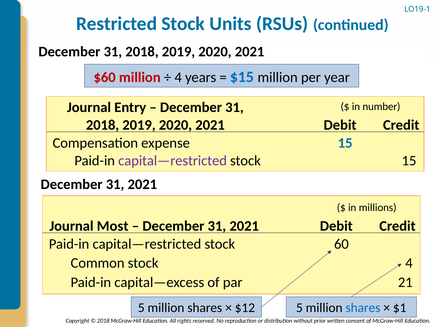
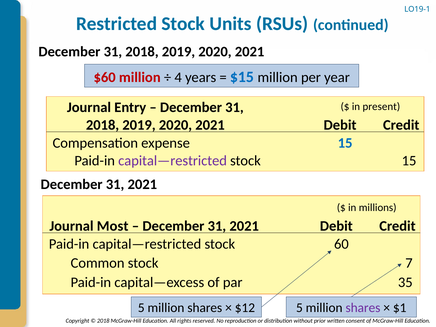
number: number -> present (381, 107)
stock 4: 4 -> 7 (409, 263)
21: 21 -> 35 (405, 282)
shares colour: blue -> purple (363, 308)
